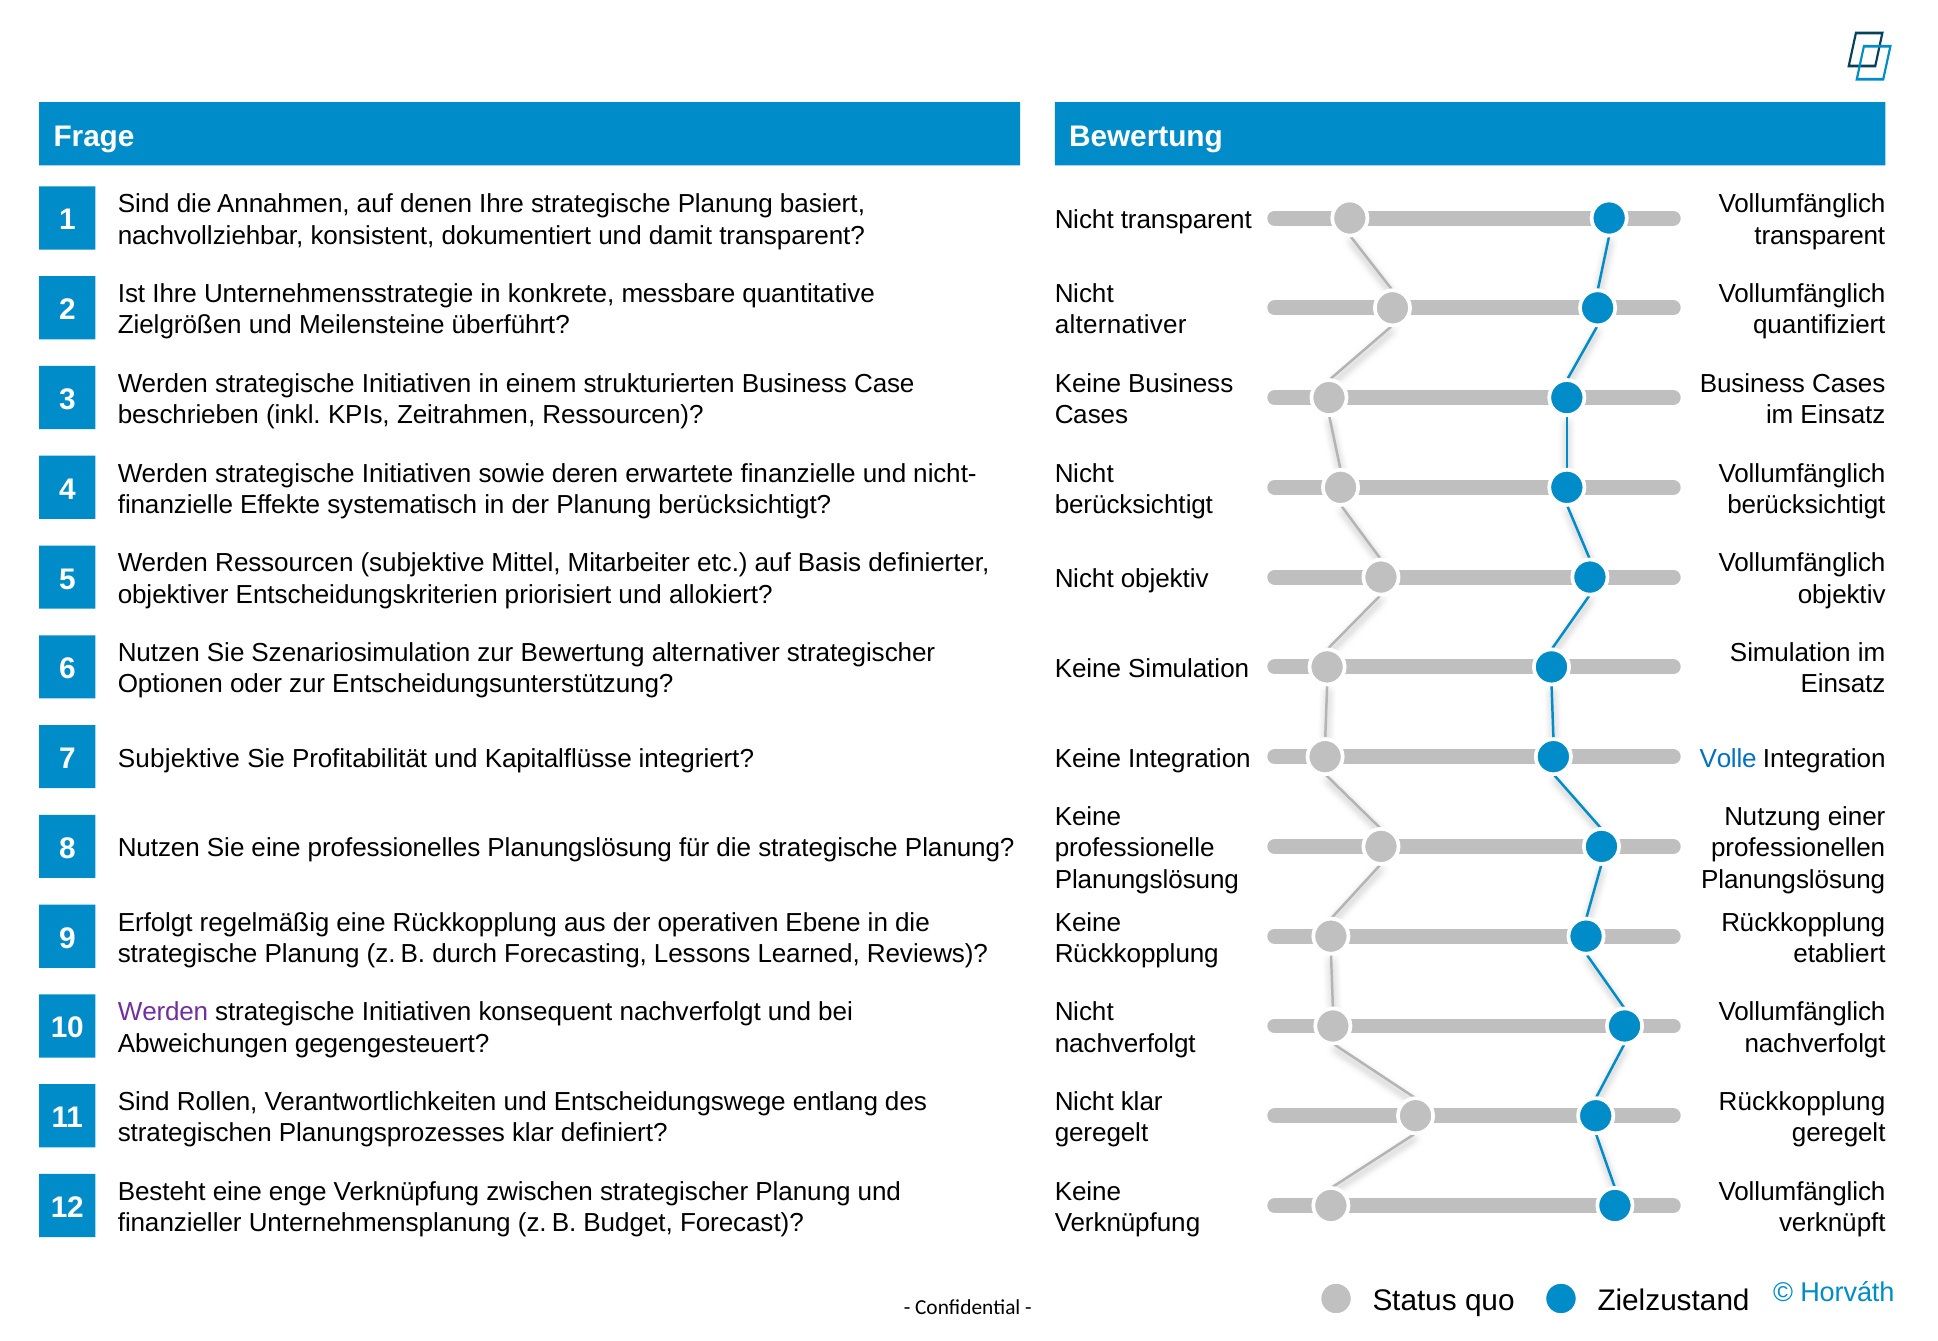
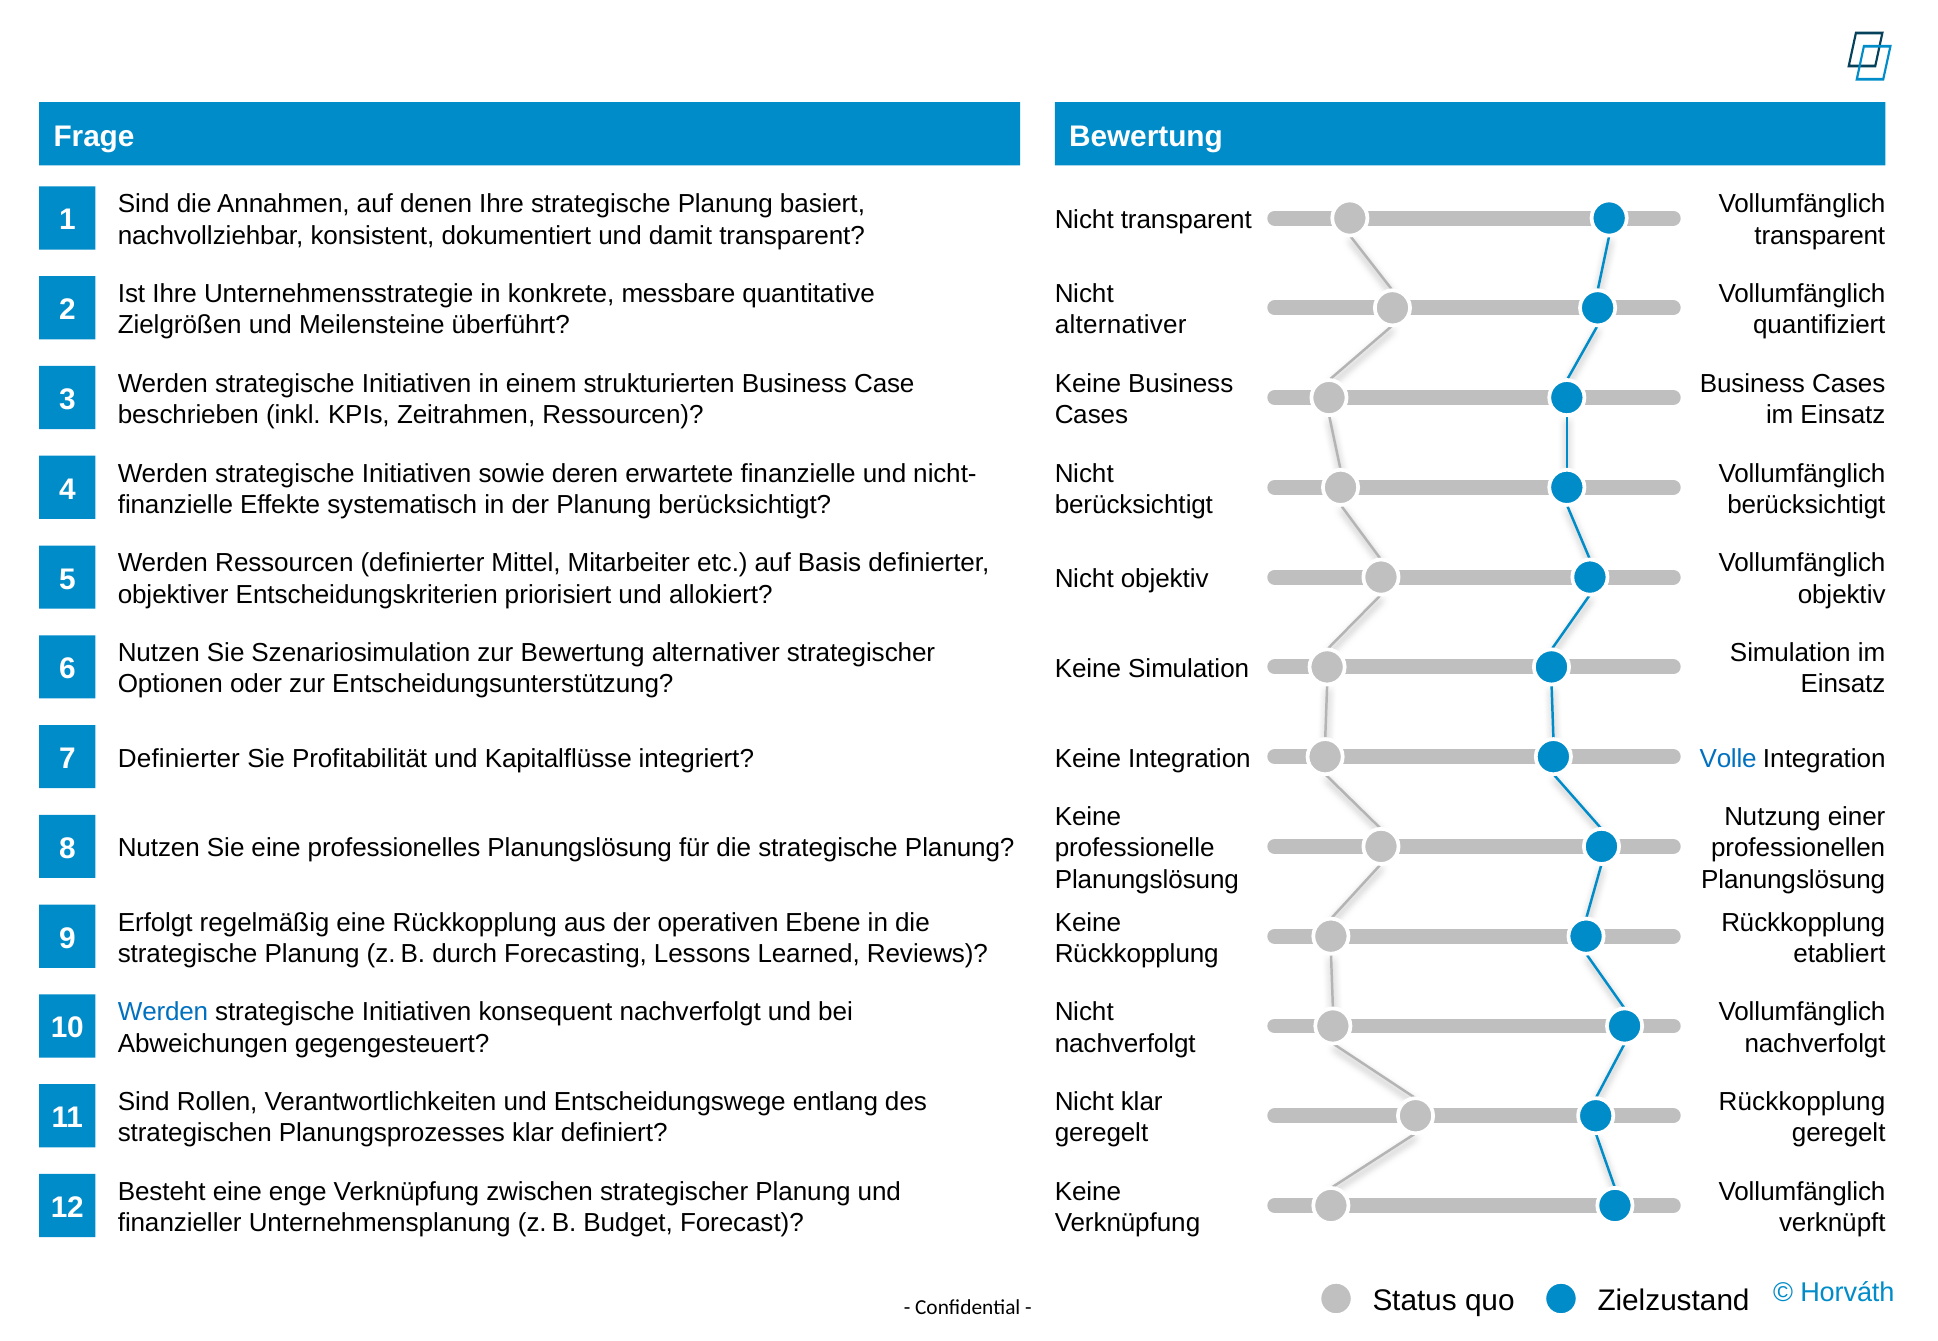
Ressourcen subjektive: subjektive -> definierter (423, 564)
Subjektive: Subjektive -> Definierter (179, 759)
Werden colour: purple -> blue (163, 1013)
